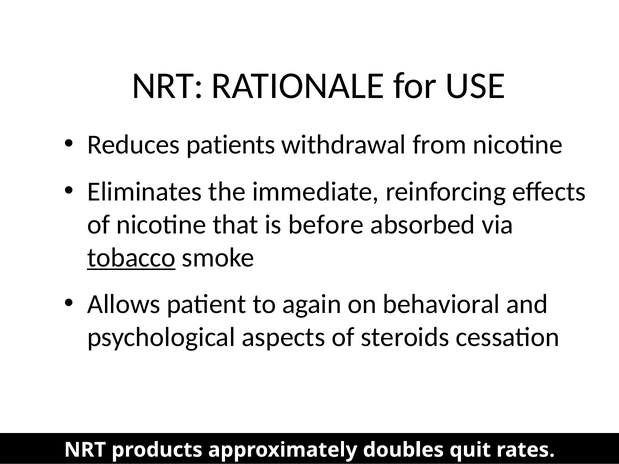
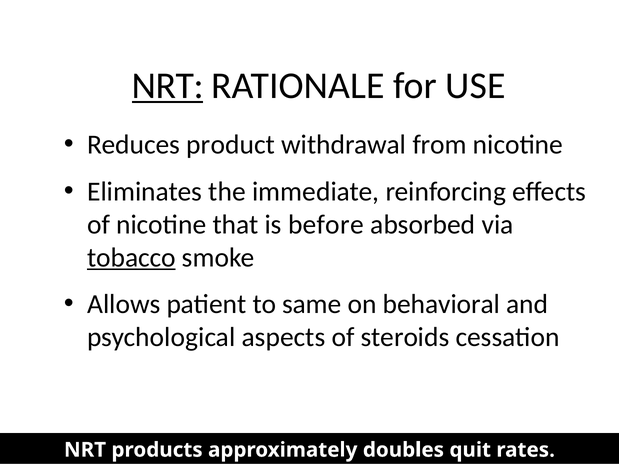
NRT underline: none -> present (168, 86)
patients: patients -> product (231, 145)
again: again -> same (312, 304)
